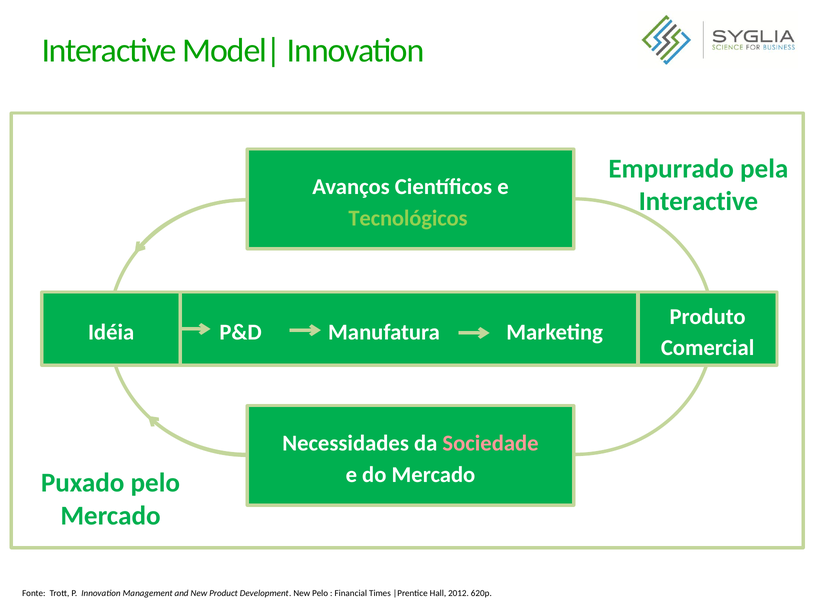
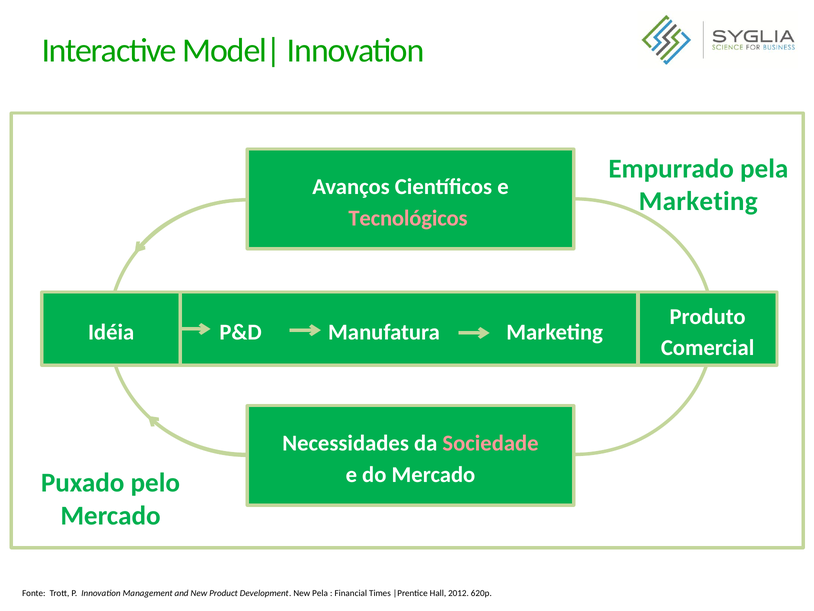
Interactive: Interactive -> Marketing (698, 201)
Tecnológicos colour: light green -> pink (408, 218)
New Pelo: Pelo -> Pela (320, 593)
